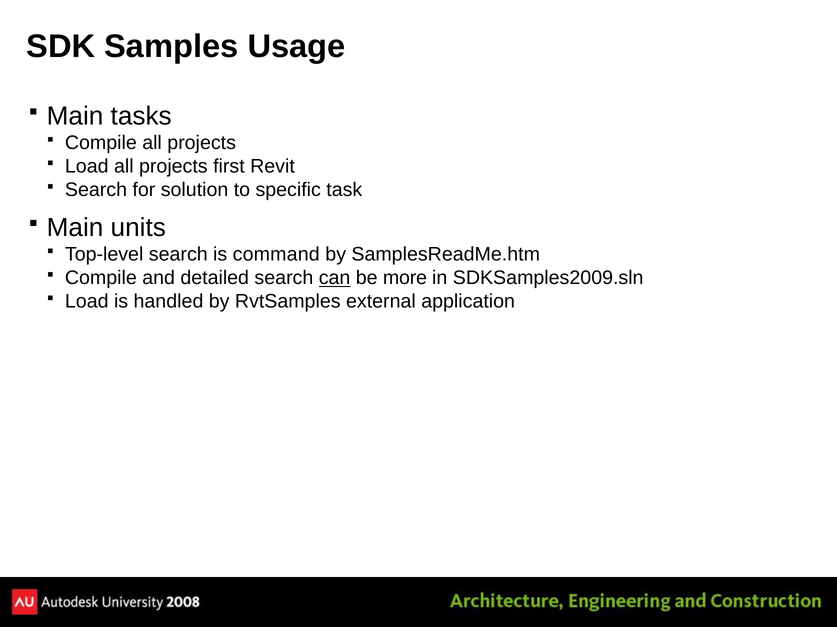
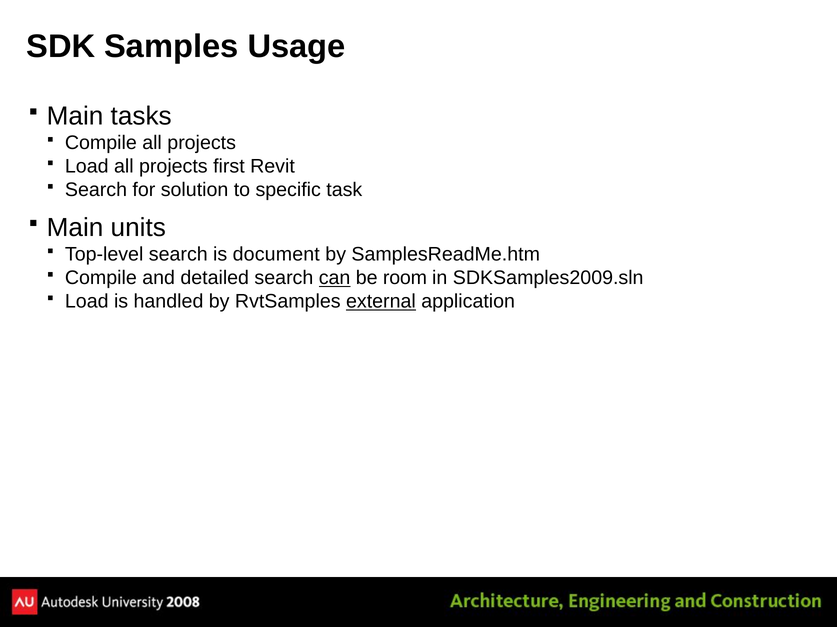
command: command -> document (276, 255)
more: more -> room (405, 278)
external underline: none -> present (381, 302)
